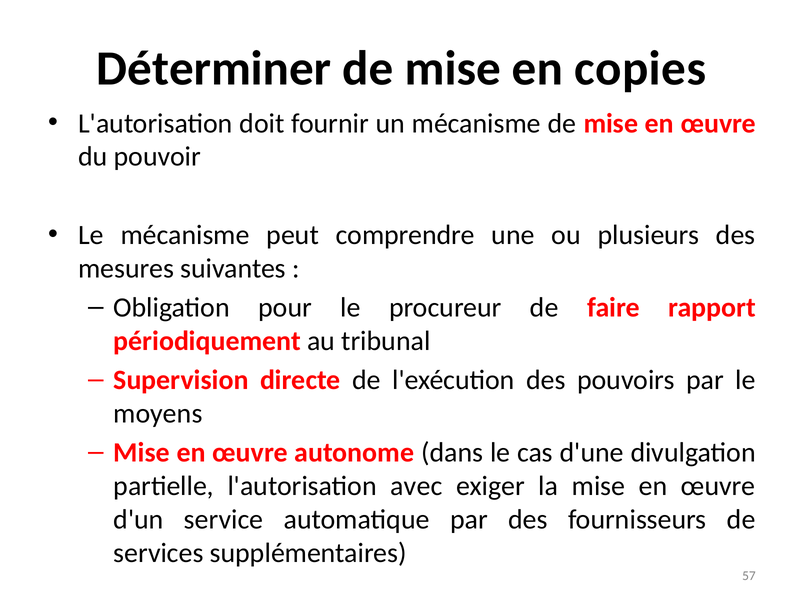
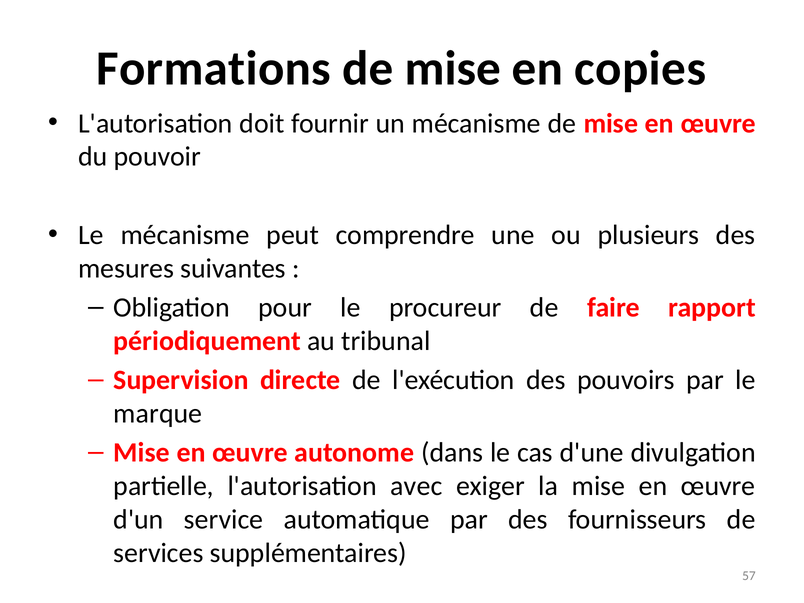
Déterminer: Déterminer -> Formations (214, 68)
moyens: moyens -> marque (158, 413)
